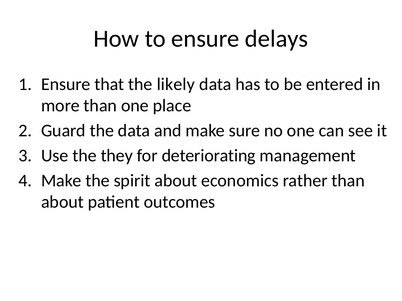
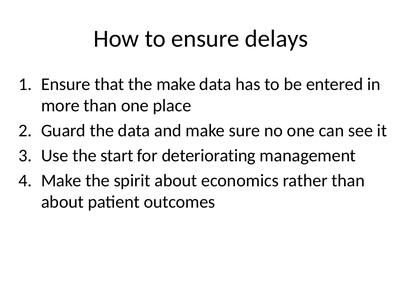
the likely: likely -> make (176, 84)
they: they -> start (117, 156)
